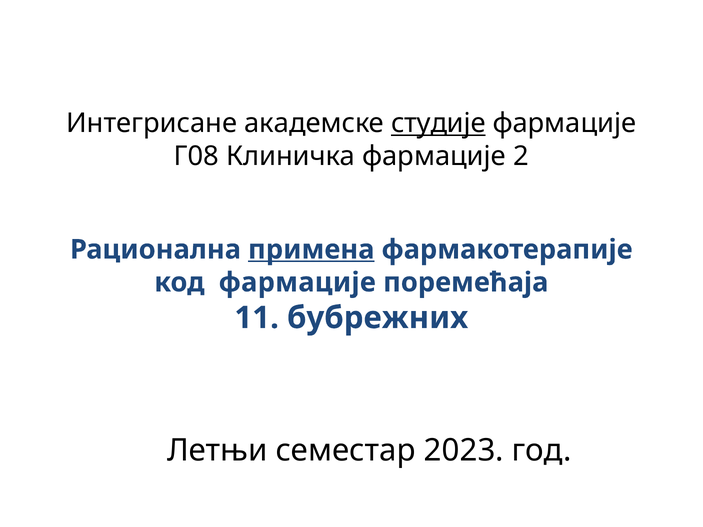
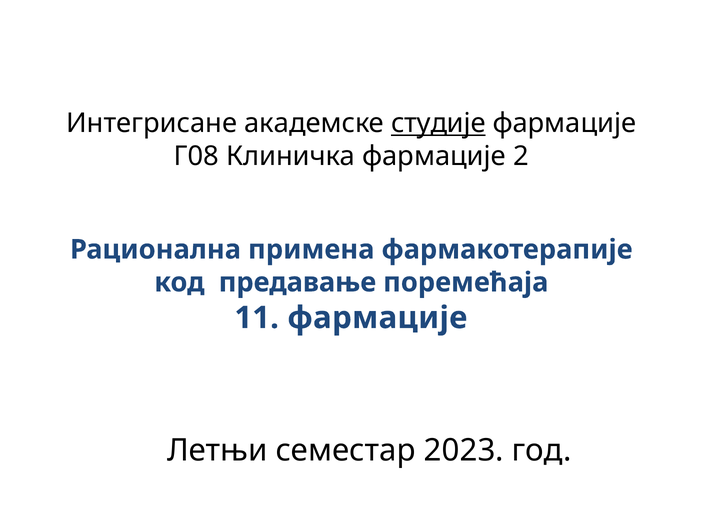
примена underline: present -> none (311, 250)
код фармације: фармације -> предавање (297, 283)
11 бубрежних: бубрежних -> фармације (377, 318)
